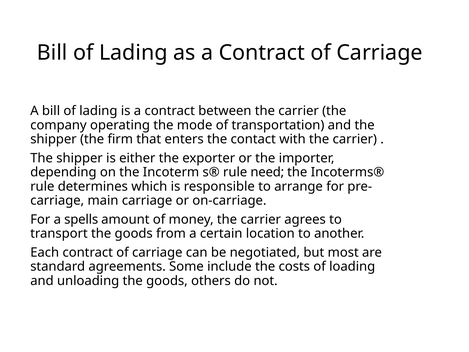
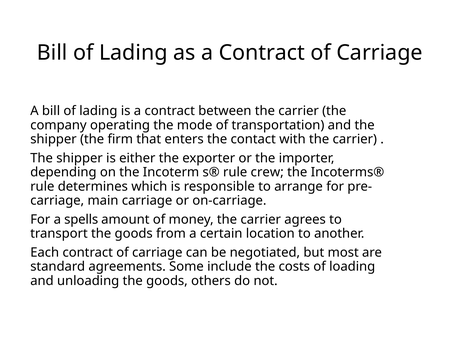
need: need -> crew (267, 172)
